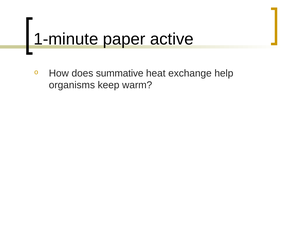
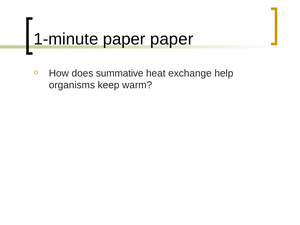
paper active: active -> paper (172, 39)
